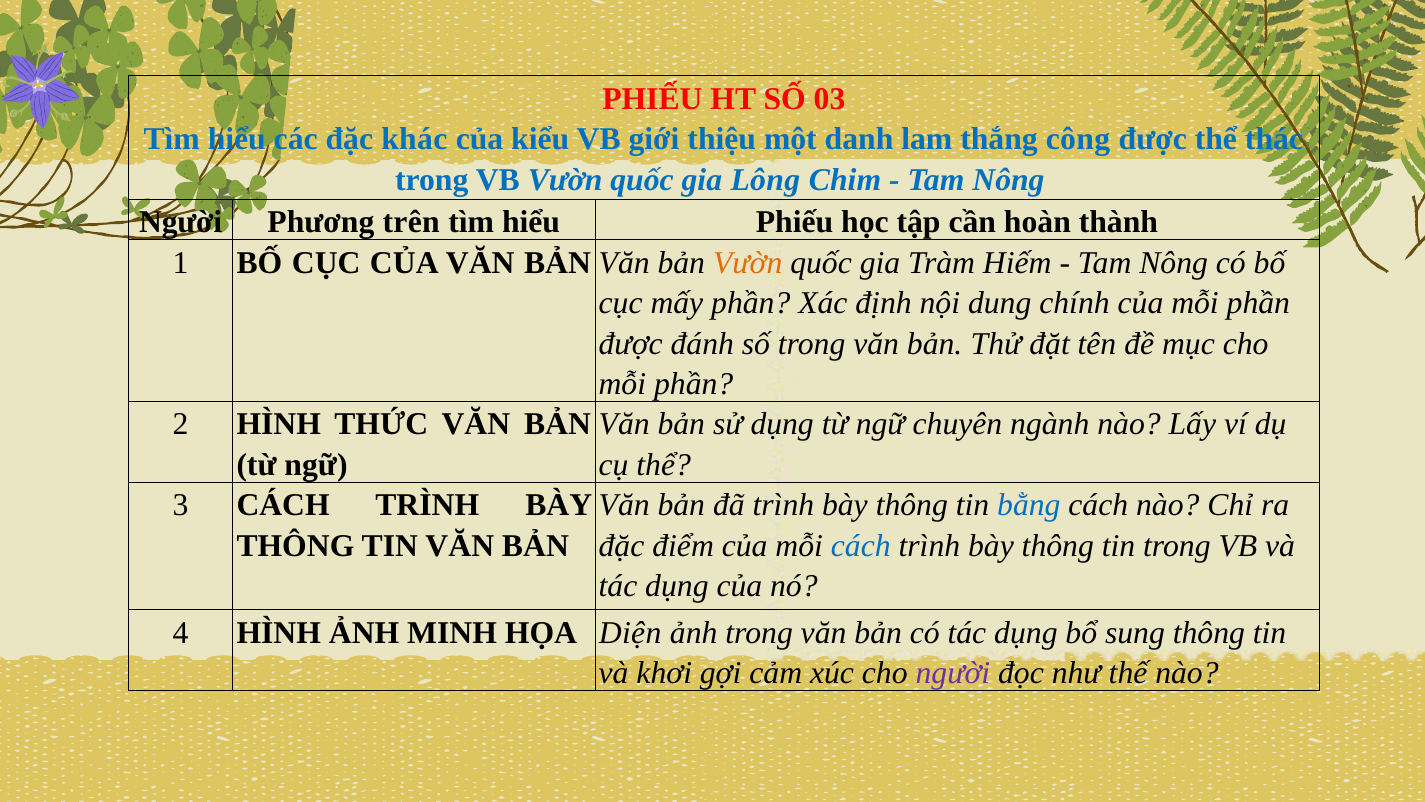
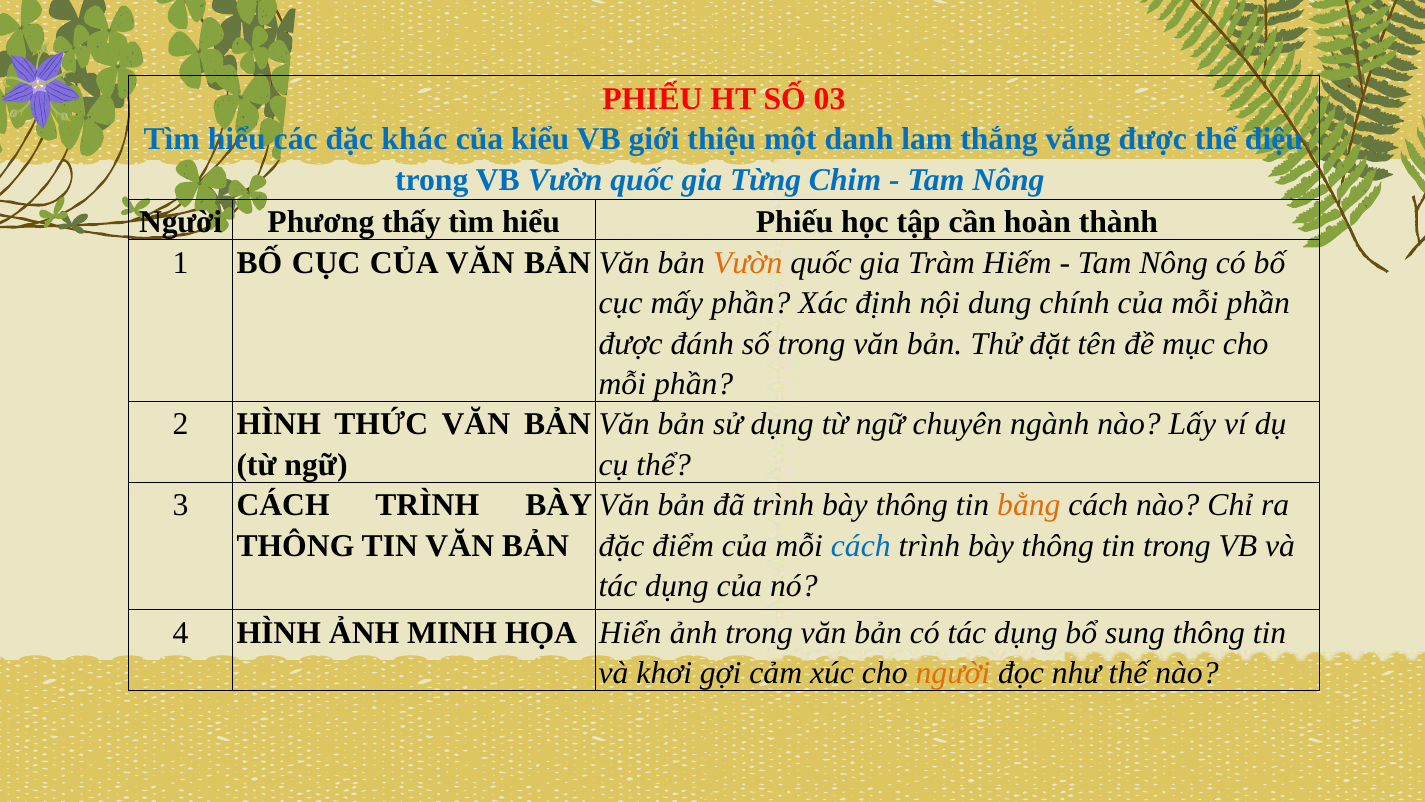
công: công -> vắng (1078, 139)
thác: thác -> điệu (1274, 139)
Lông: Lông -> Từng (766, 180)
trên: trên -> thấy (412, 222)
bằng colour: blue -> orange (1029, 505)
Diện: Diện -> Hiển (630, 633)
người colour: purple -> orange (953, 673)
